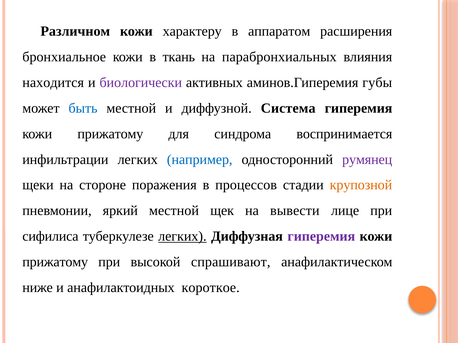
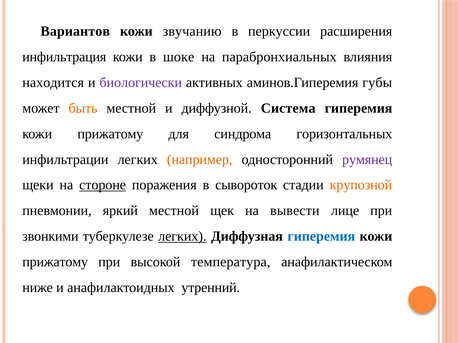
Различном: Различном -> Вариантов (75, 31)
характеру: характеру -> звучанию (192, 31)
аппаратом: аппаратом -> перкуссии (279, 31)
бронхиальное: бронхиальное -> инфильтрация (64, 57)
ткань: ткань -> шоке (179, 57)
быть colour: blue -> orange (83, 108)
воспринимается: воспринимается -> горизонтальных (344, 134)
например colour: blue -> orange (200, 160)
стороне underline: none -> present (103, 185)
процессов: процессов -> сывороток (246, 185)
сифилиса: сифилиса -> звонкими (50, 237)
гиперемия colour: purple -> blue (321, 237)
спрашивают: спрашивают -> температура (231, 262)
короткое: короткое -> утренний (211, 288)
